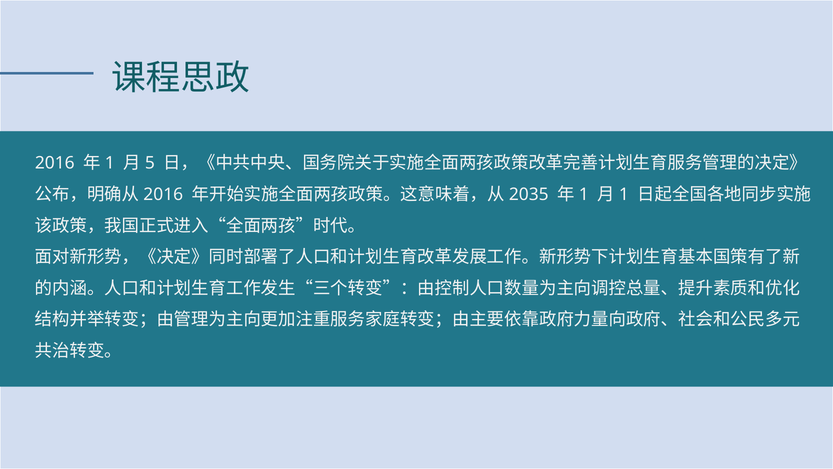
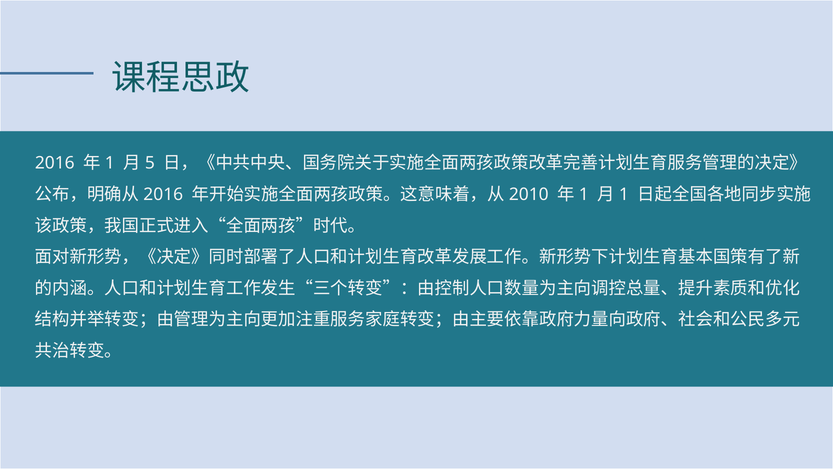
2035: 2035 -> 2010 (529, 194)
